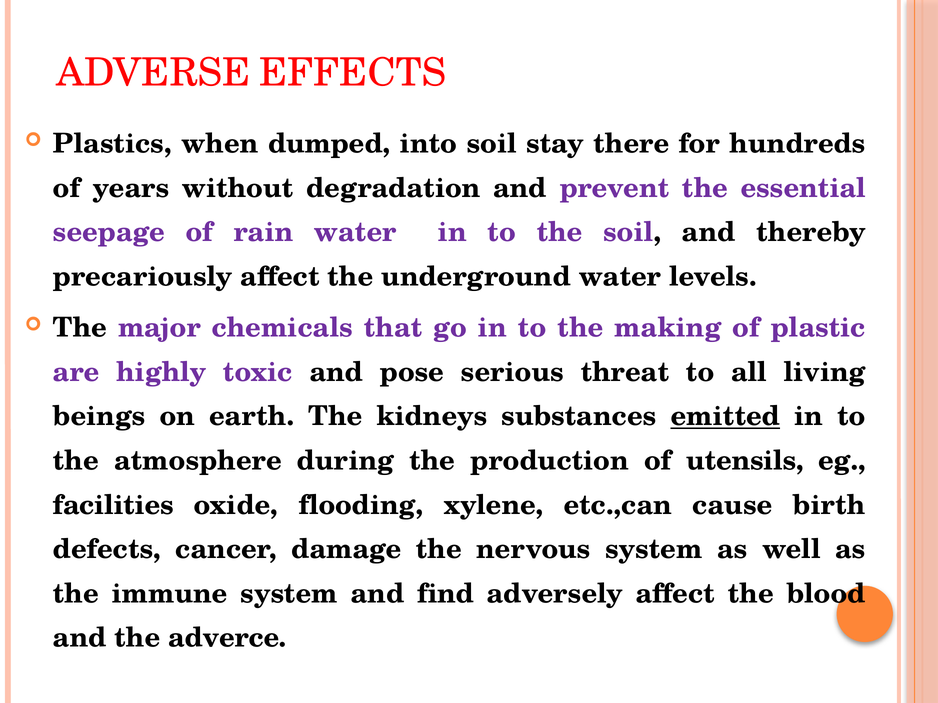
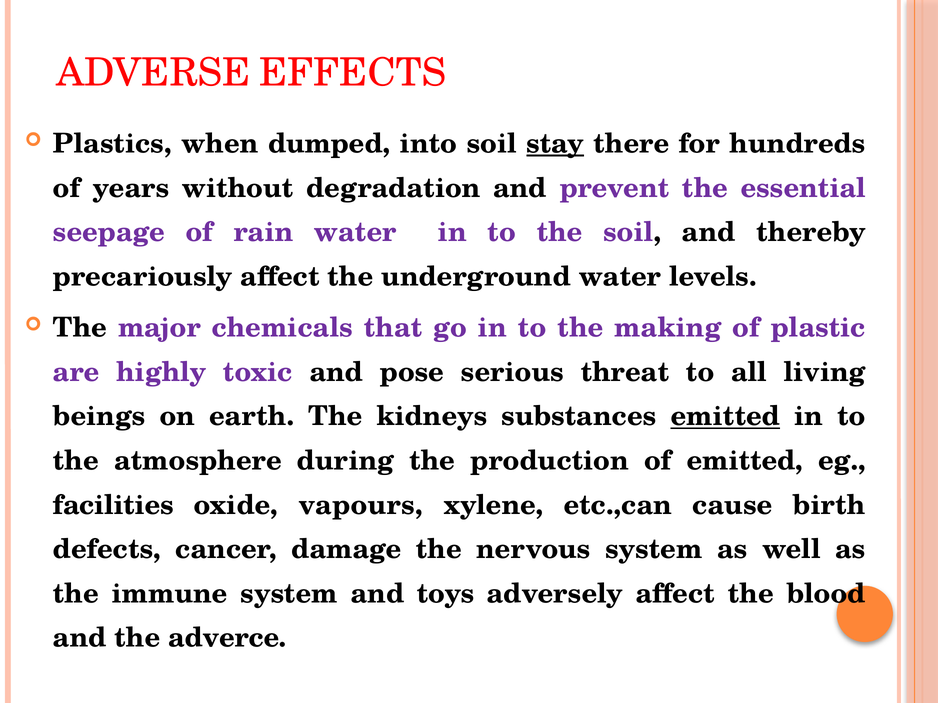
stay underline: none -> present (555, 144)
of utensils: utensils -> emitted (745, 461)
flooding: flooding -> vapours (361, 505)
find: find -> toys (446, 594)
